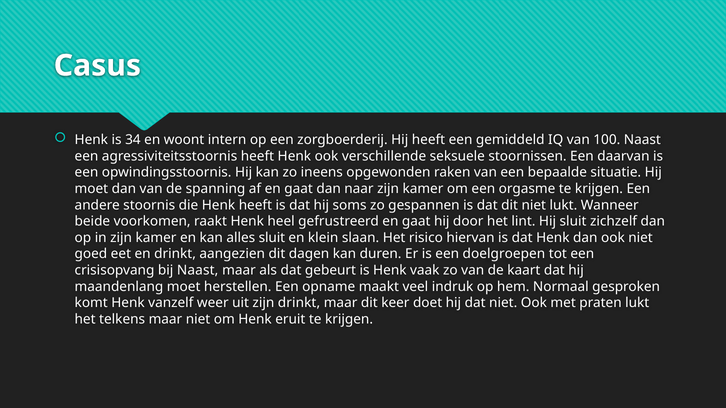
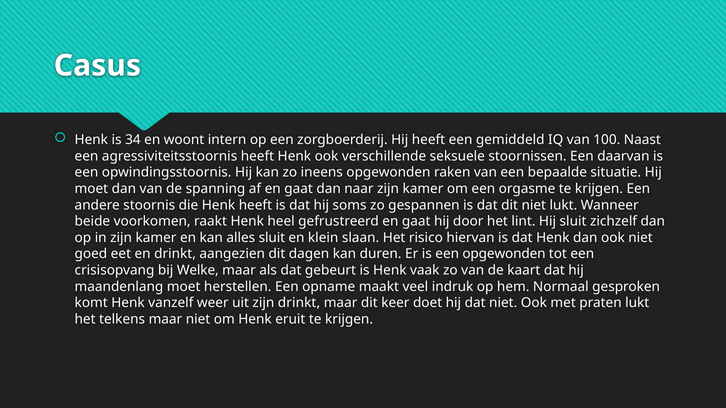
een doelgroepen: doelgroepen -> opgewonden (504, 254)
bij Naast: Naast -> Welke (198, 271)
